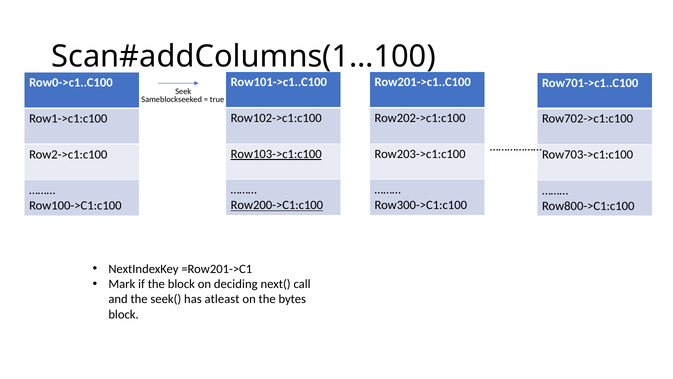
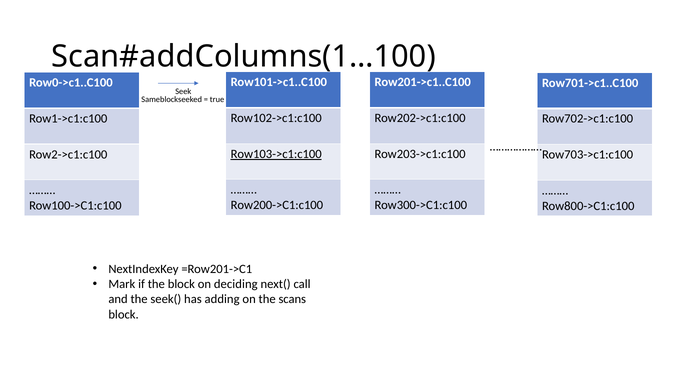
Row200->C1:c100 underline: present -> none (277, 205)
atleast: atleast -> adding (222, 299)
bytes: bytes -> scans (292, 299)
